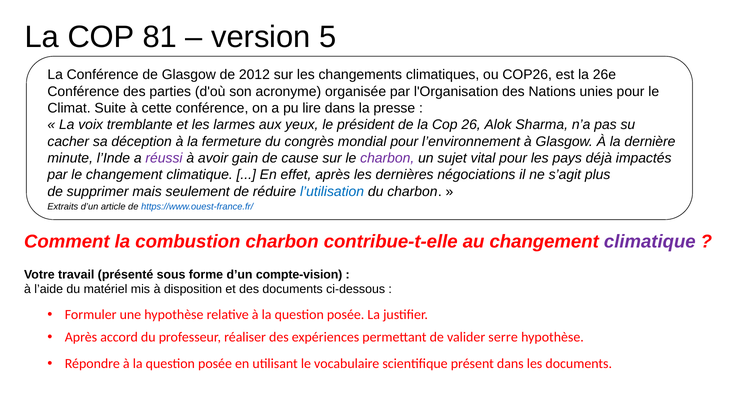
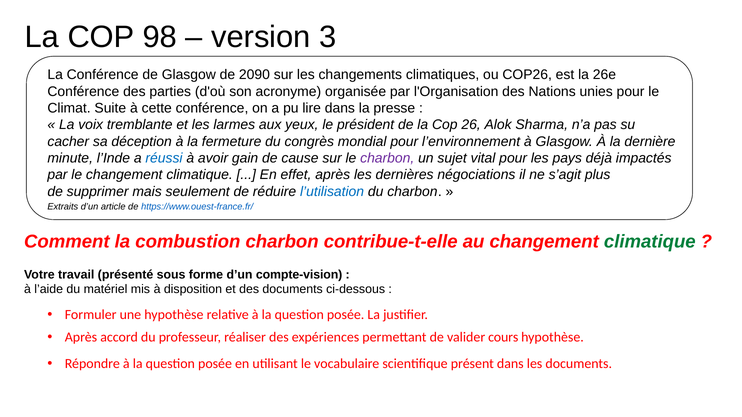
81: 81 -> 98 (160, 37)
5: 5 -> 3 (328, 37)
2012: 2012 -> 2090 (254, 75)
réussi colour: purple -> blue (164, 158)
climatique colour: purple -> green (650, 242)
serre: serre -> cours (503, 338)
